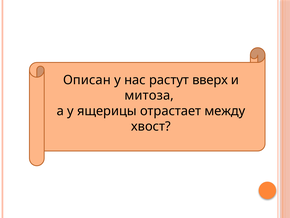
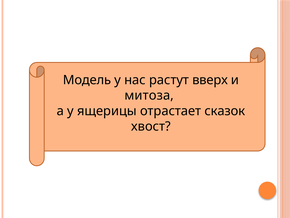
Описан: Описан -> Модель (87, 80)
между: между -> сказок (225, 111)
